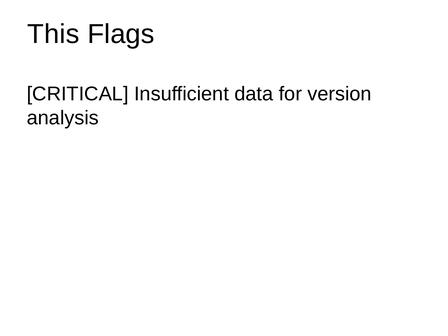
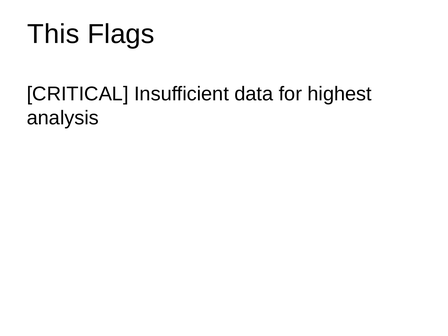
version: version -> highest (340, 94)
